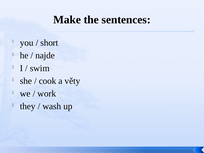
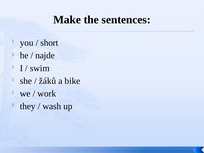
cook: cook -> žáků (48, 81)
věty: věty -> bike (72, 81)
